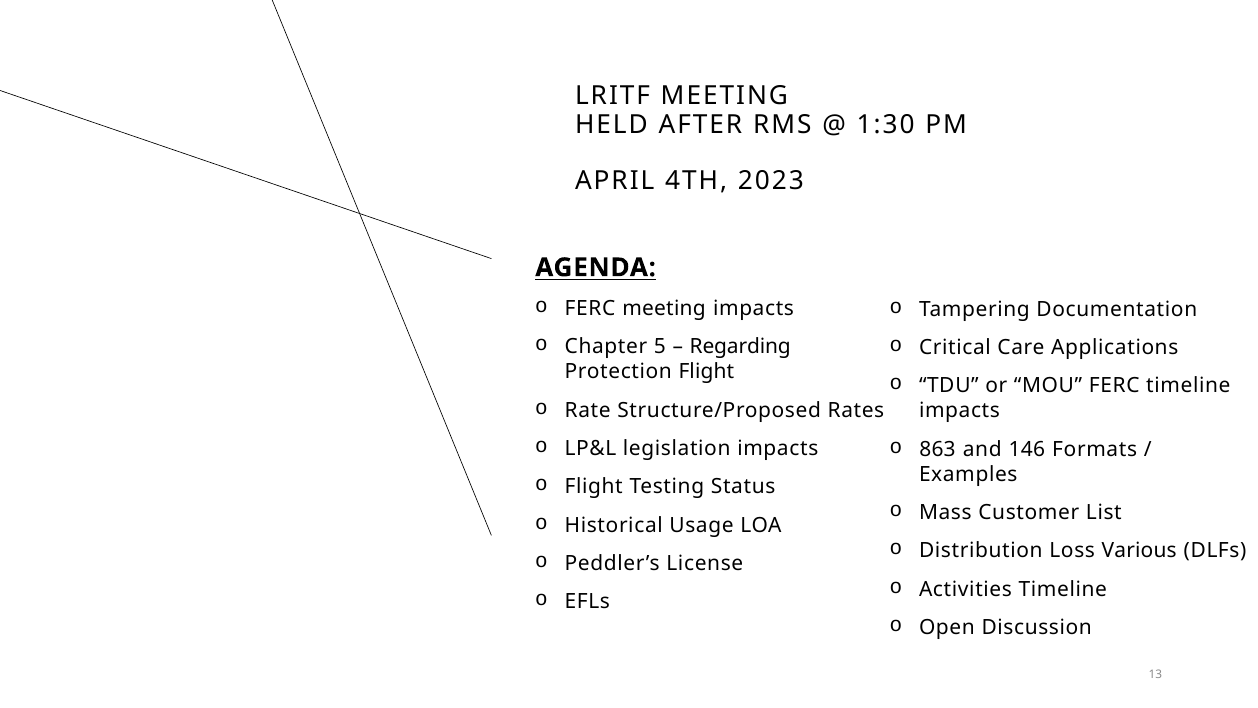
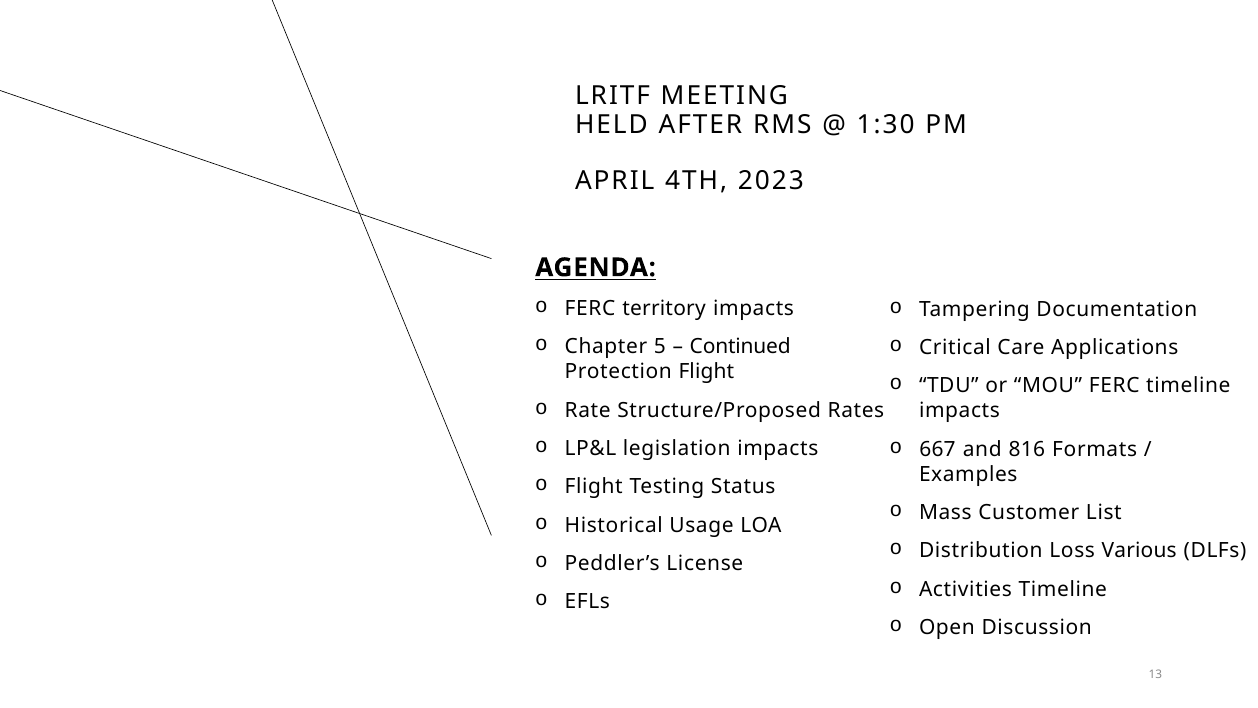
FERC meeting: meeting -> territory (664, 308)
Regarding: Regarding -> Continued (740, 347)
863: 863 -> 667 (938, 449)
146: 146 -> 816 (1027, 449)
